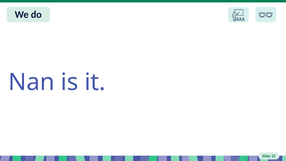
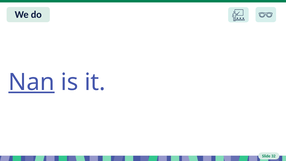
Nan underline: none -> present (31, 82)
